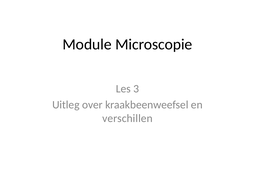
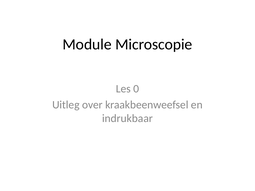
3: 3 -> 0 (136, 89)
verschillen: verschillen -> indrukbaar (127, 118)
